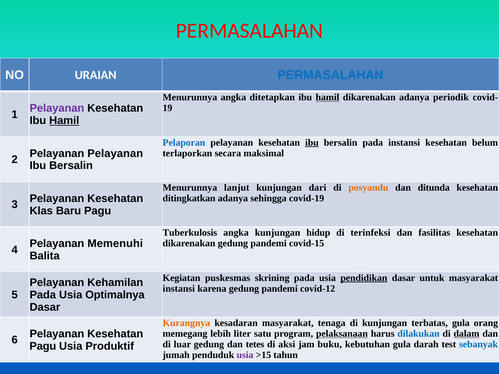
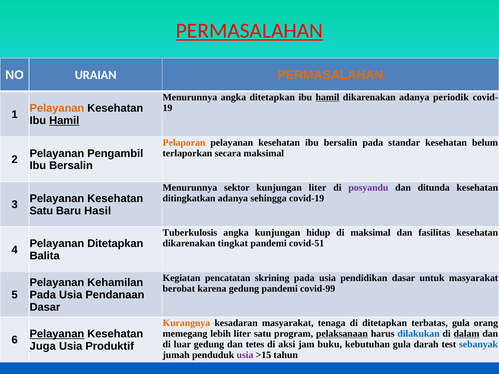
PERMASALAHAN underline: none -> present (249, 31)
PERMASALAHAN colour: blue -> orange (331, 75)
Pelayanan colour: purple -> orange (57, 108)
Pelaporan colour: blue -> orange (184, 143)
ibu underline: present -> none (312, 143)
pada instansi: instansi -> standar (404, 143)
Pelayanan Pelayanan: Pelayanan -> Pengambil (115, 153)
lanjut: lanjut -> sektor (237, 188)
kunjungan dari: dari -> liter (318, 188)
posyandu colour: orange -> purple (368, 188)
Klas: Klas -> Satu (41, 211)
Baru Pagu: Pagu -> Hasil (98, 211)
di terinfeksi: terinfeksi -> maksimal (371, 233)
Pelayanan Memenuhi: Memenuhi -> Ditetapkan (115, 244)
dikarenakan gedung: gedung -> tingkat (233, 244)
covid-15: covid-15 -> covid-51 (307, 244)
puskesmas: puskesmas -> pencatatan (228, 278)
pendidikan underline: present -> none (364, 278)
instansi: instansi -> berobat (179, 289)
covid-12: covid-12 -> covid-99 (318, 289)
Optimalnya: Optimalnya -> Pendanaan (115, 295)
di kunjungan: kunjungan -> ditetapkan (385, 323)
Pelayanan underline: none -> present (57, 334)
Pagu: Pagu -> Juga (43, 346)
